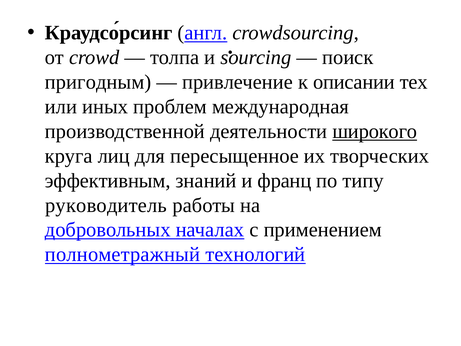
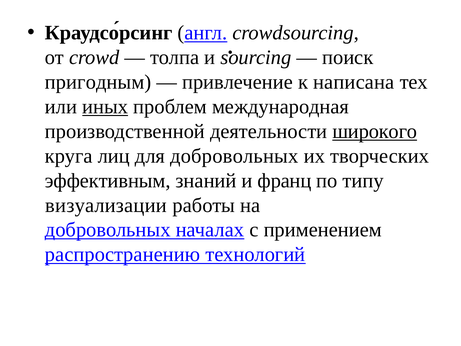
описании: описании -> написана (354, 82)
иных underline: none -> present (105, 107)
для пересыщенное: пересыщенное -> добровольных (234, 156)
руководитель: руководитель -> визуализации (106, 205)
полнометражный: полнометражный -> распространению (123, 254)
